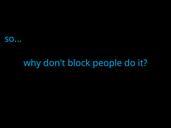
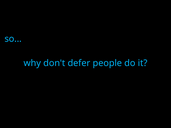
block: block -> defer (79, 63)
